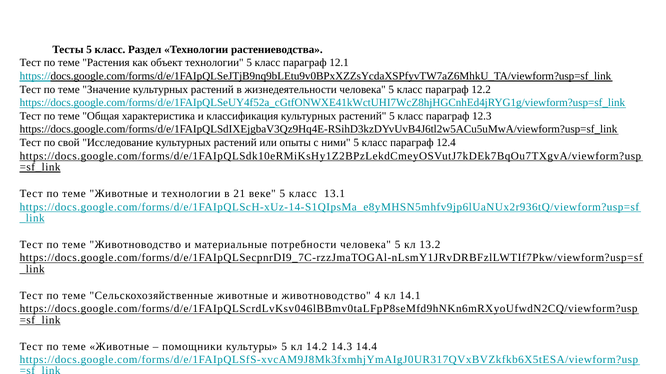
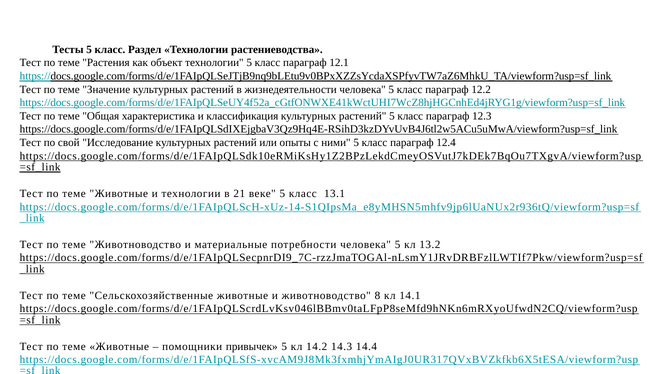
4: 4 -> 8 (377, 296)
культуры: культуры -> привычек (252, 347)
